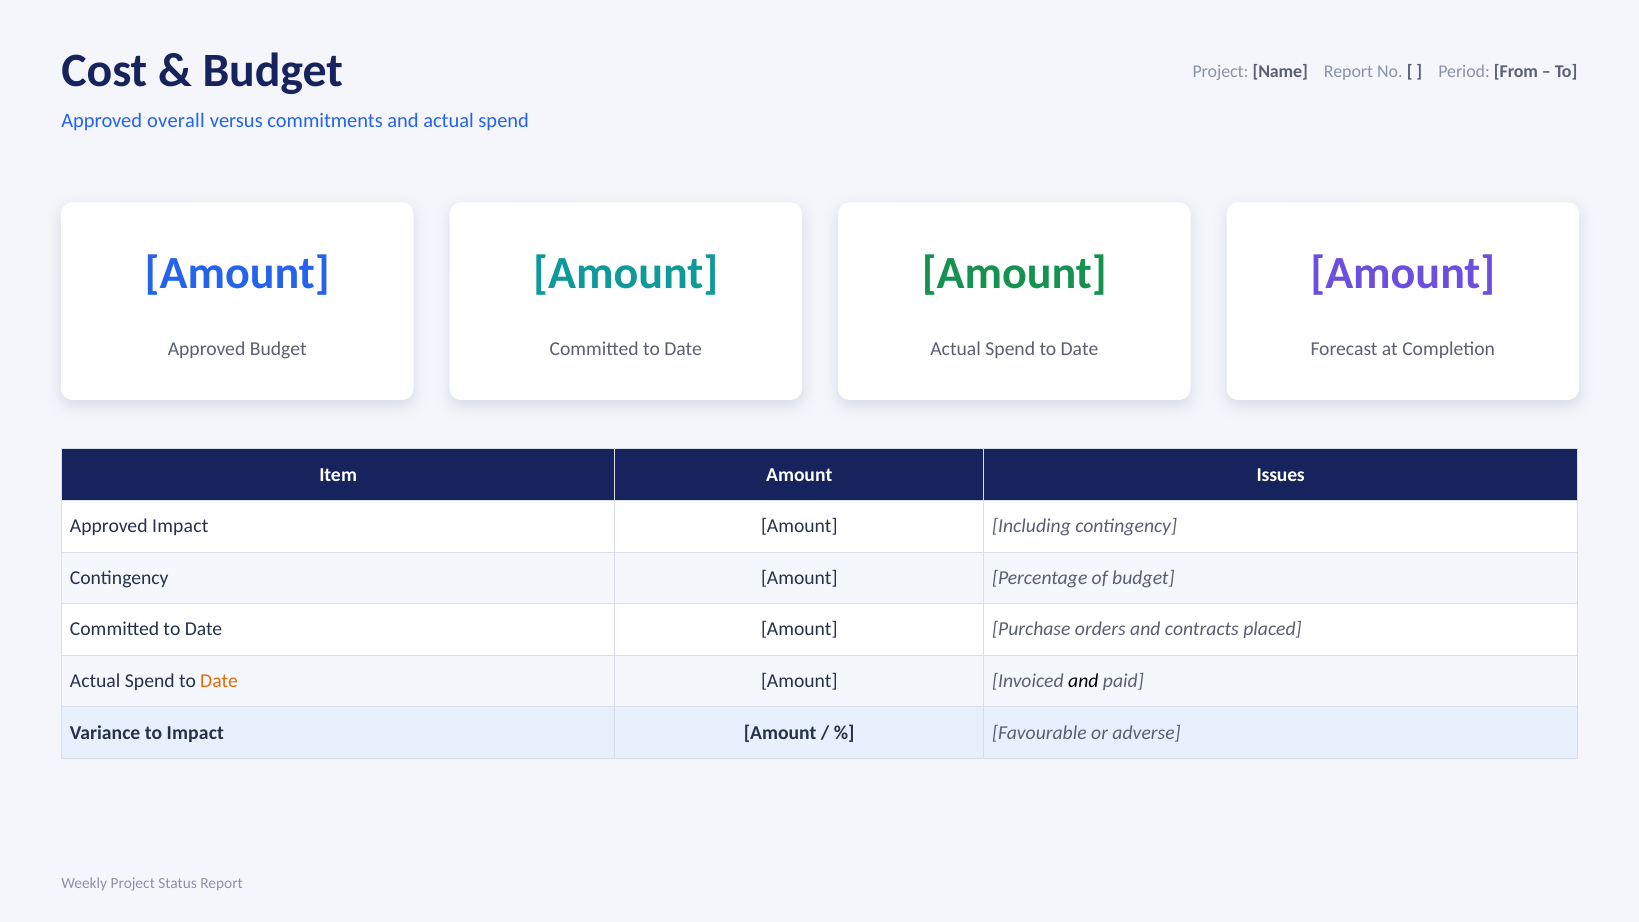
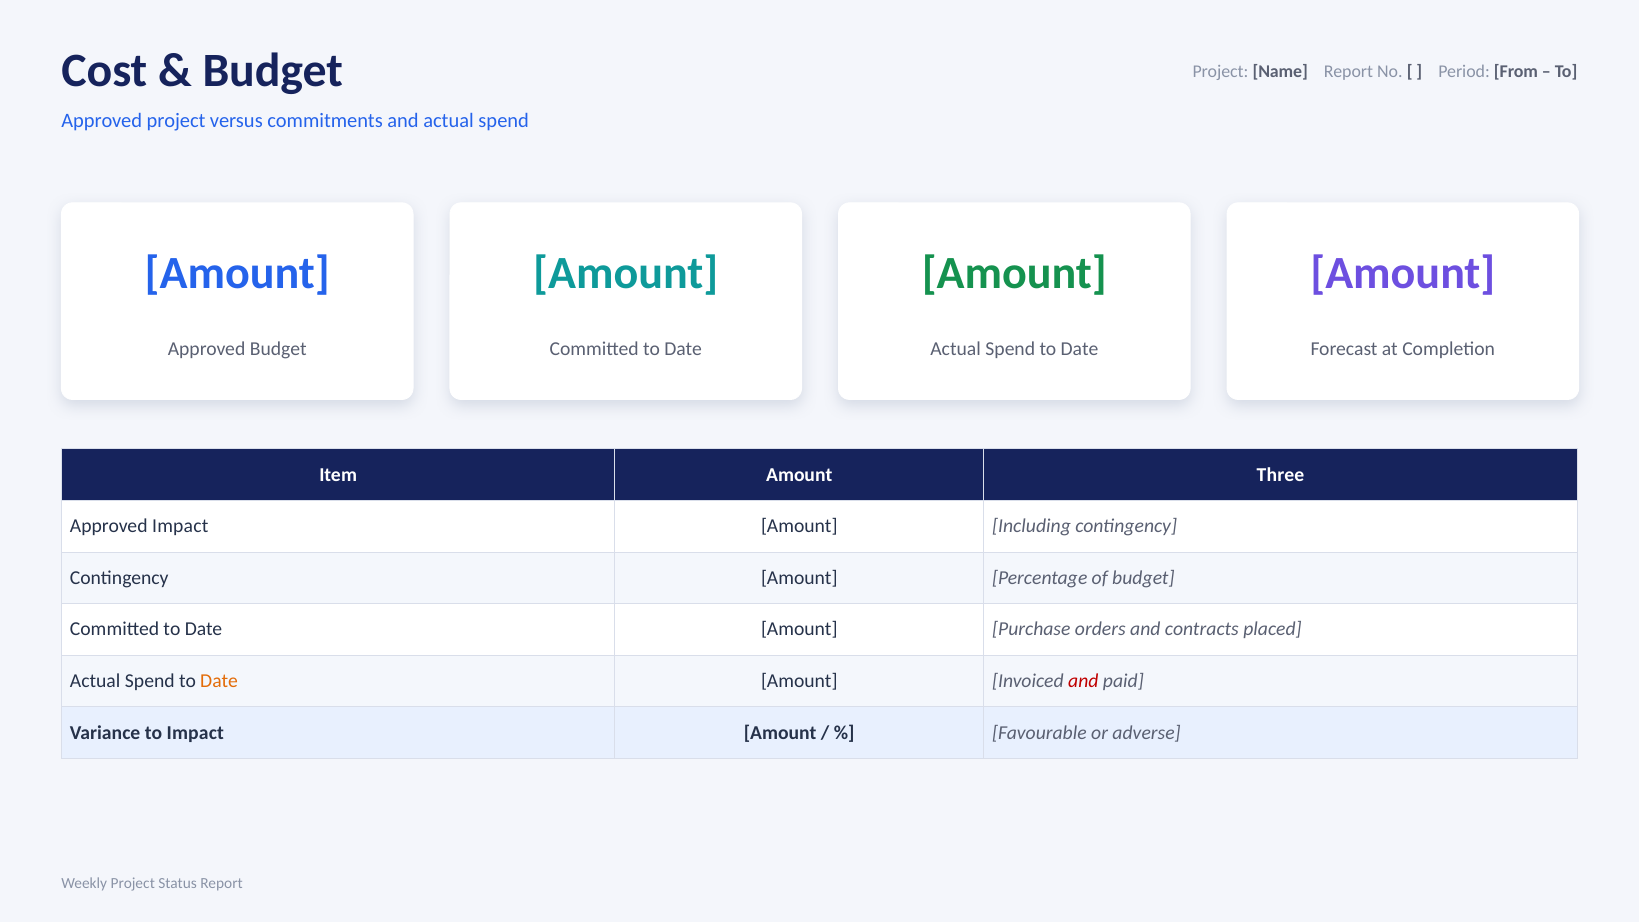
Approved overall: overall -> project (176, 121)
Issues: Issues -> Three (1281, 475)
and colour: black -> red (1083, 681)
